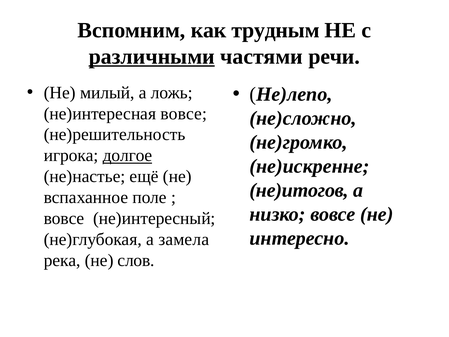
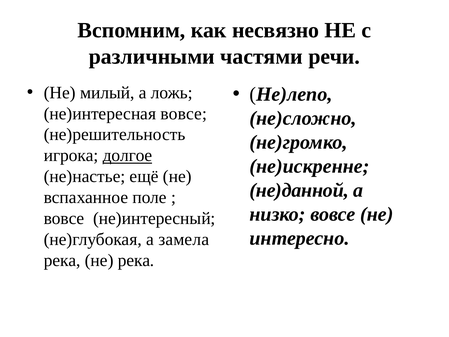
трудным: трудным -> несвязно (276, 30)
различными underline: present -> none (152, 57)
не)итогов: не)итогов -> не)данной (299, 190)
не слов: слов -> река (136, 260)
